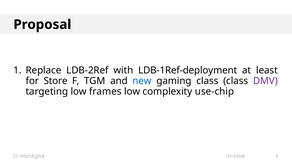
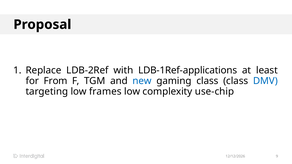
LDB-1Ref-deployment: LDB-1Ref-deployment -> LDB-1Ref-applications (188, 70)
Store: Store -> From (56, 81)
DMV colour: purple -> blue (265, 81)
